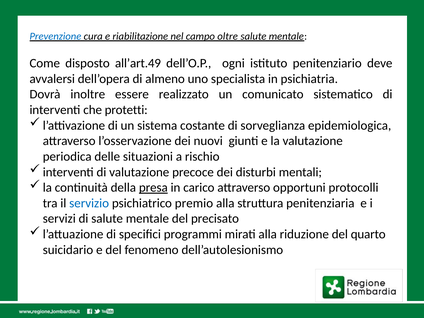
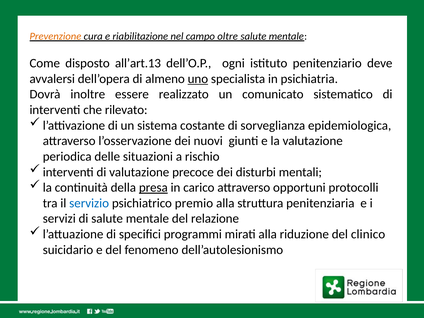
Prevenzione colour: blue -> orange (55, 36)
all’art.49: all’art.49 -> all’art.13 (138, 63)
uno underline: none -> present (198, 79)
protetti: protetti -> rilevato (126, 110)
precisato: precisato -> relazione (215, 219)
quarto: quarto -> clinico (368, 234)
